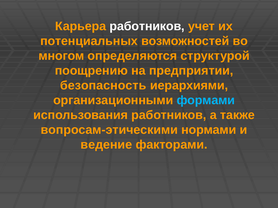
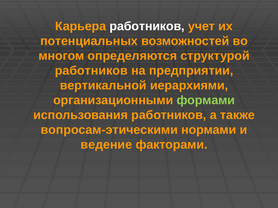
поощрению: поощрению -> работников (91, 71)
безопасность: безопасность -> вертикальной (103, 86)
формами colour: light blue -> light green (206, 101)
